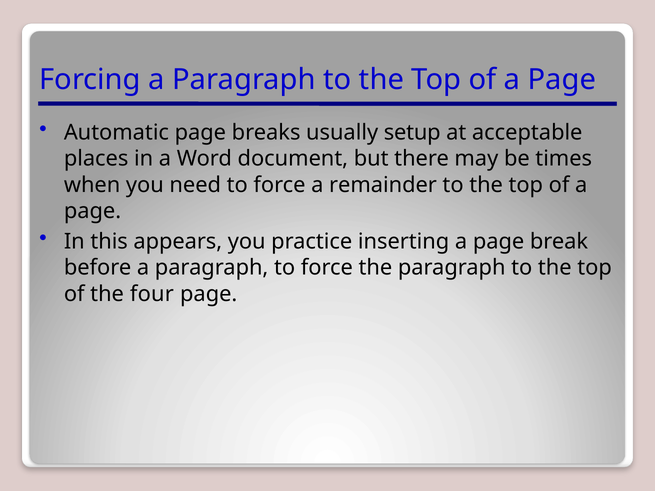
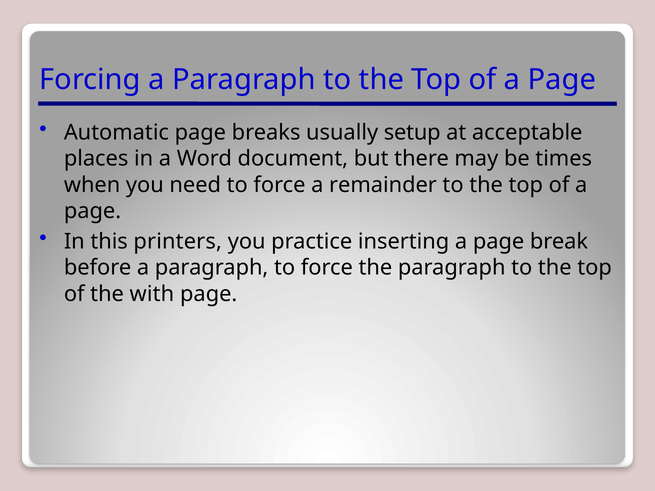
appears: appears -> printers (178, 242)
four: four -> with (152, 294)
